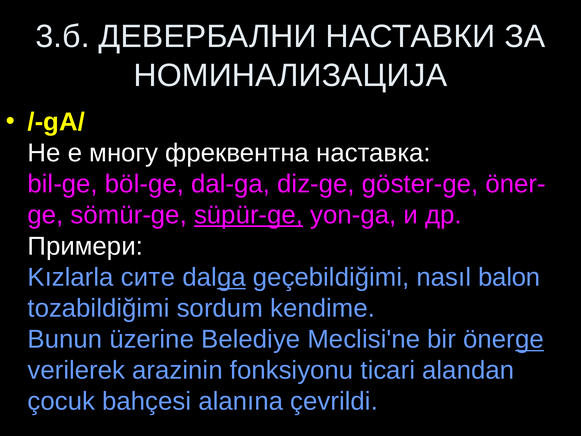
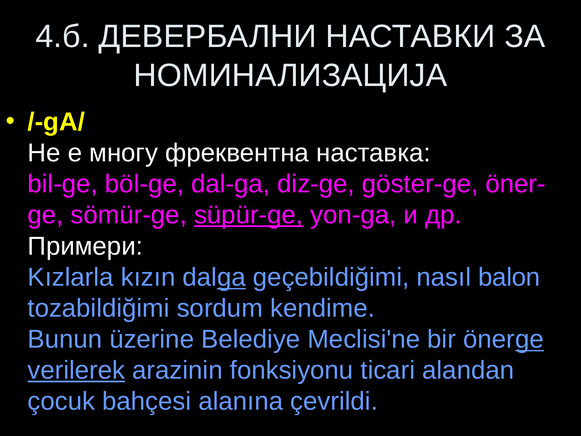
3.б: 3.б -> 4.б (63, 37)
сите: сите -> kızın (148, 277)
verilerek underline: none -> present (76, 370)
